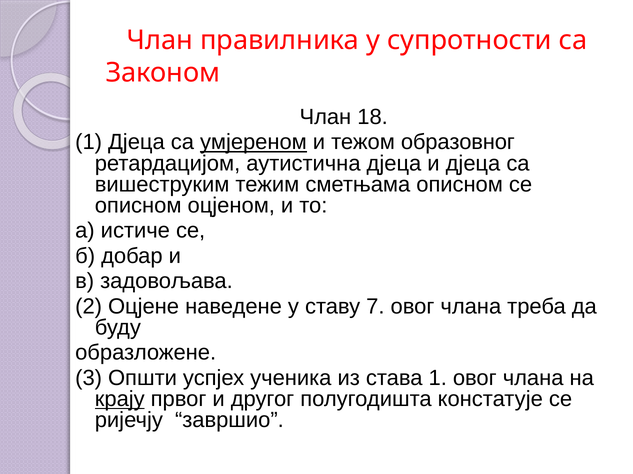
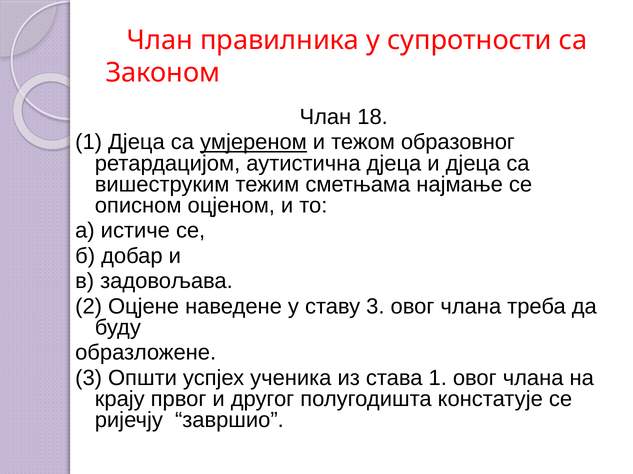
сметњама описном: описном -> најмање (460, 185)
ставу 7: 7 -> 3 (375, 307)
крају underline: present -> none (120, 400)
